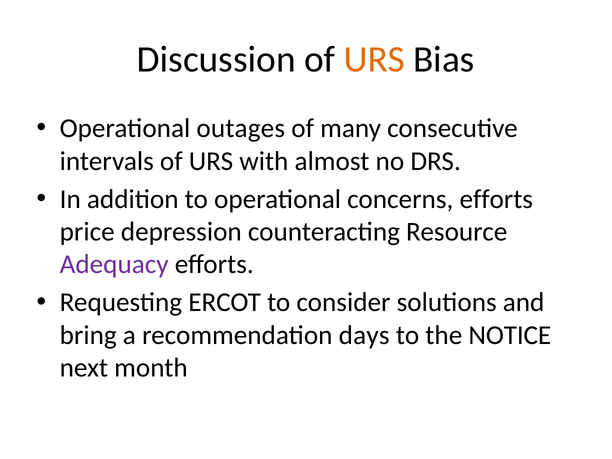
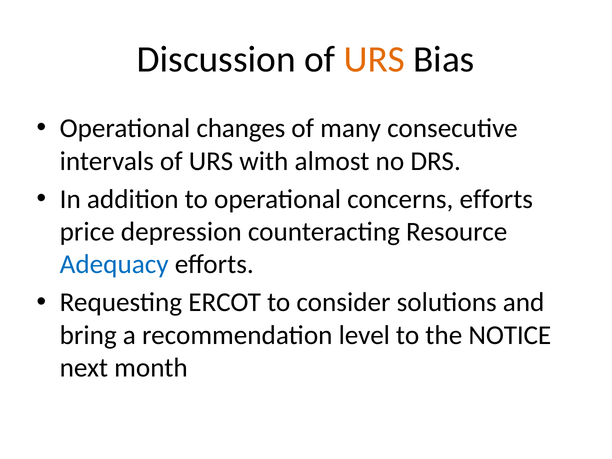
outages: outages -> changes (241, 128)
Adequacy colour: purple -> blue (114, 264)
days: days -> level (364, 335)
